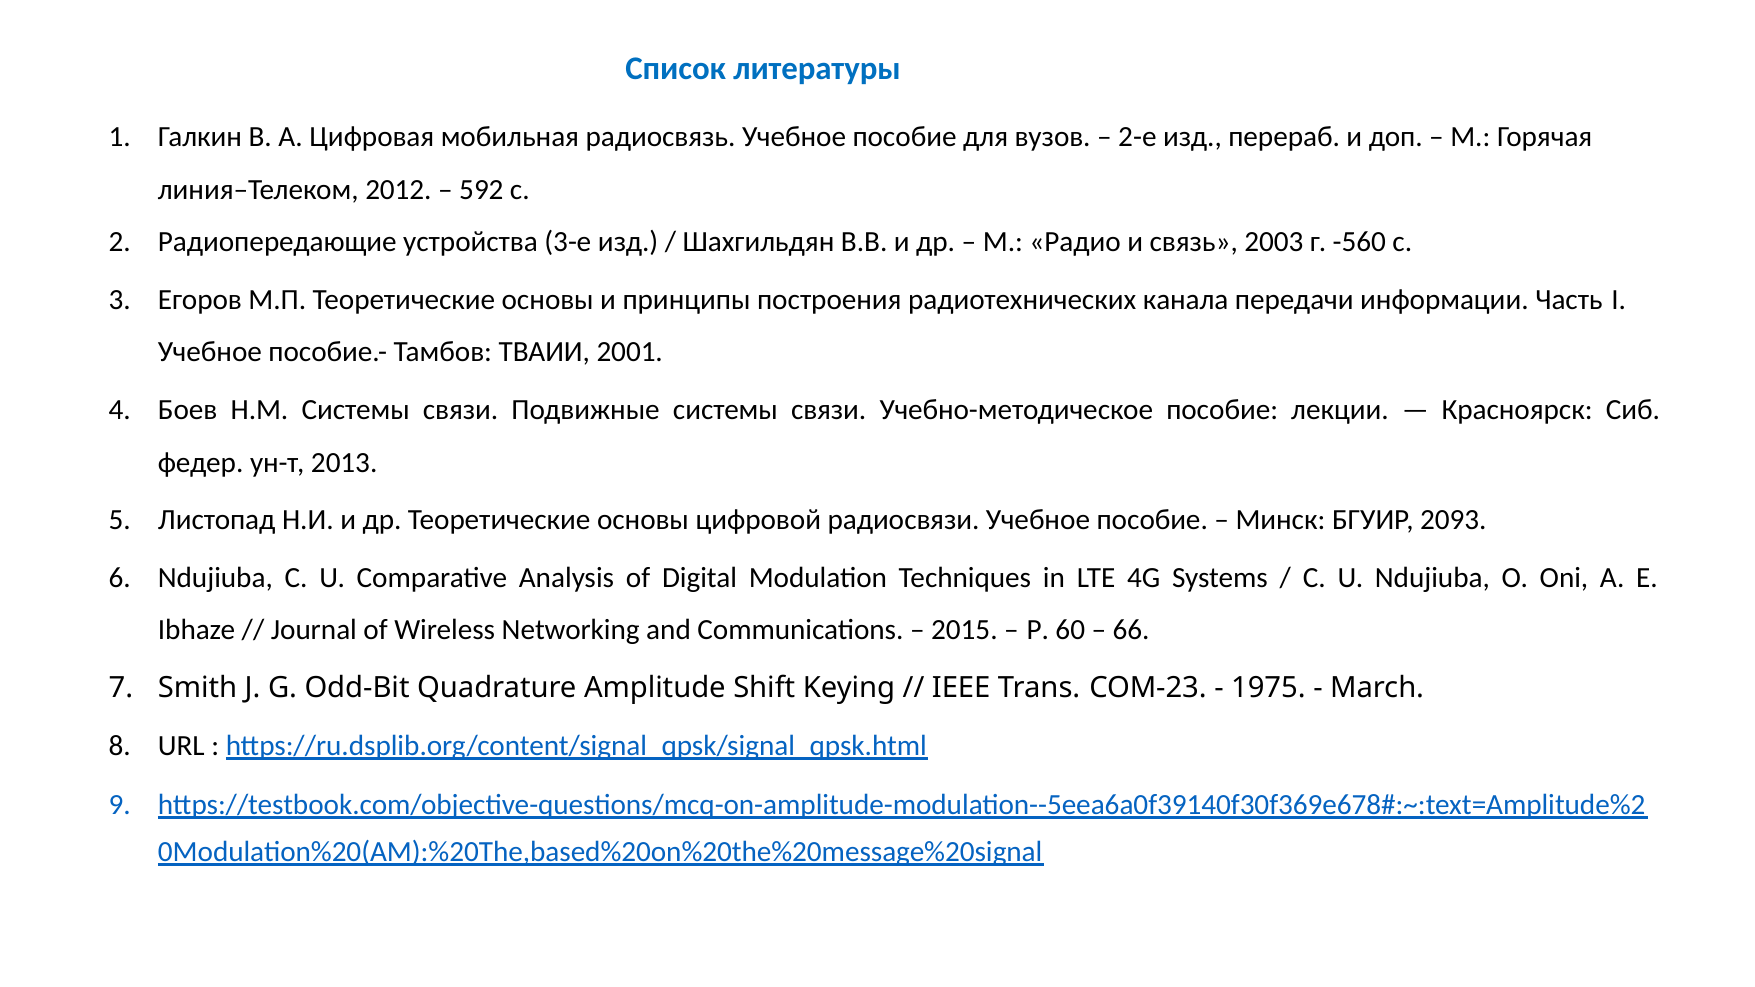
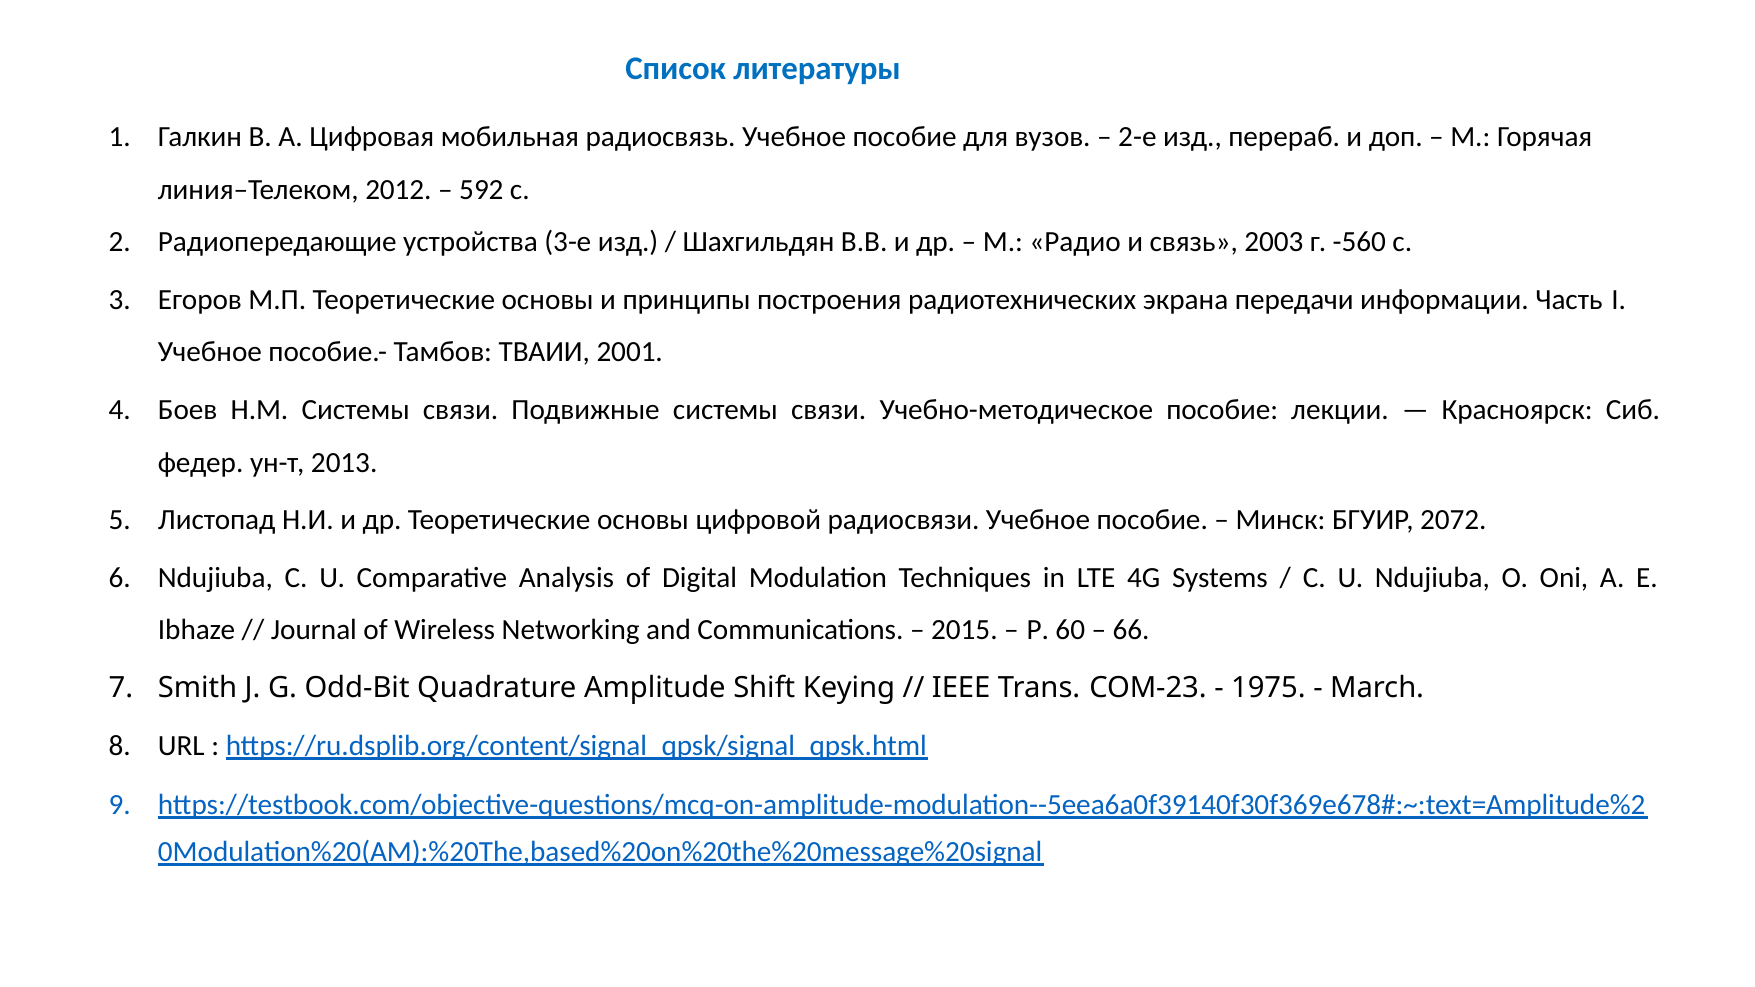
канала: канала -> экрана (1186, 300)
2093: 2093 -> 2072 (1453, 520)
